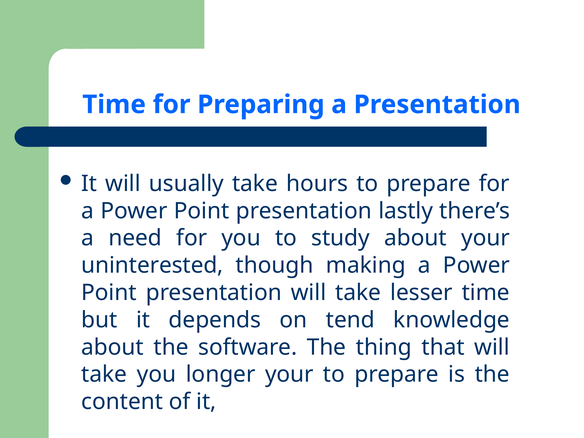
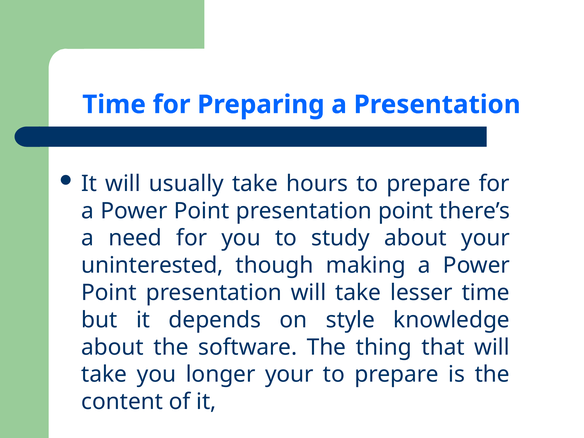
presentation lastly: lastly -> point (406, 211)
tend: tend -> style (350, 320)
